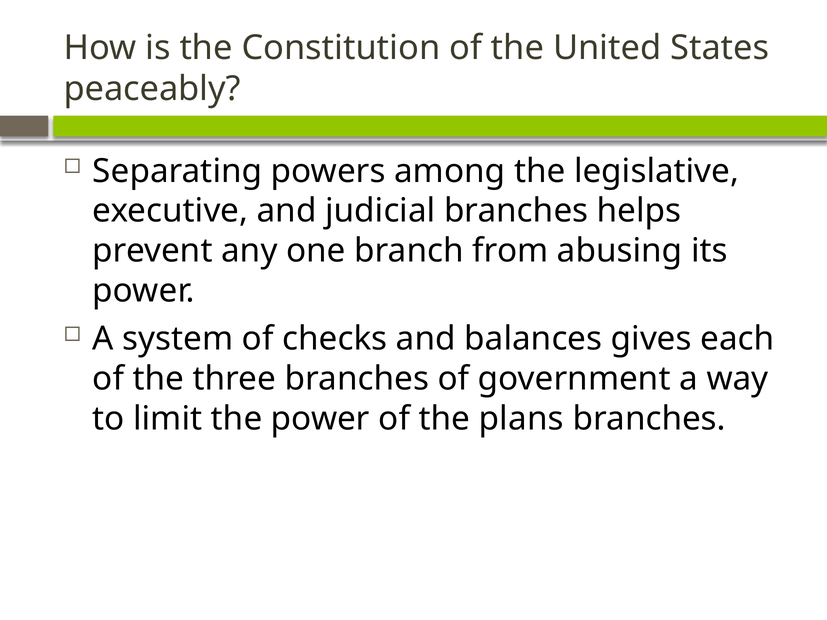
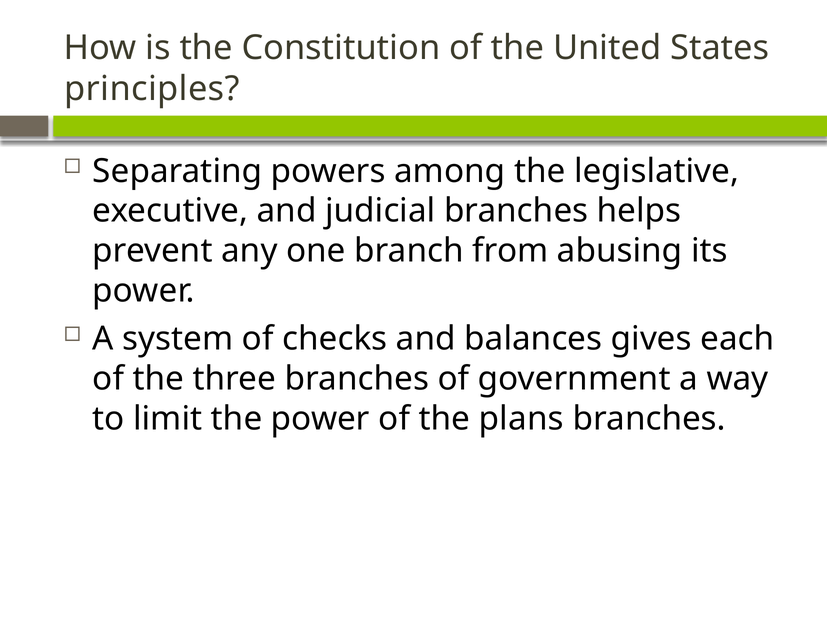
peaceably: peaceably -> principles (152, 89)
